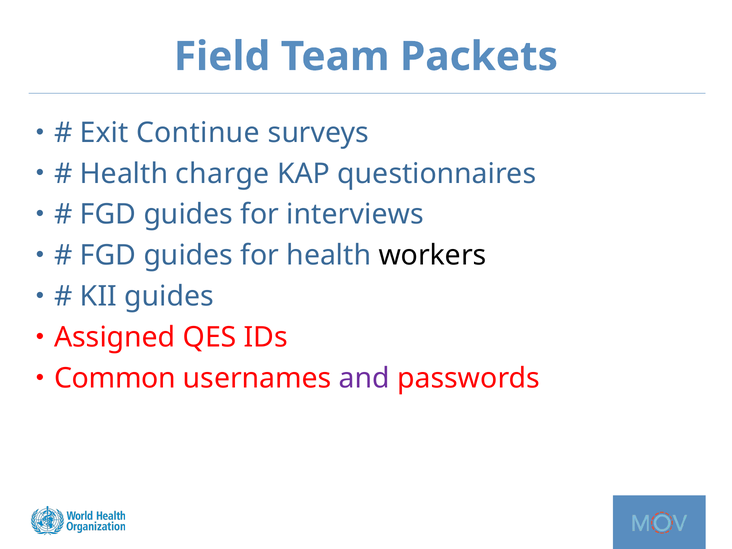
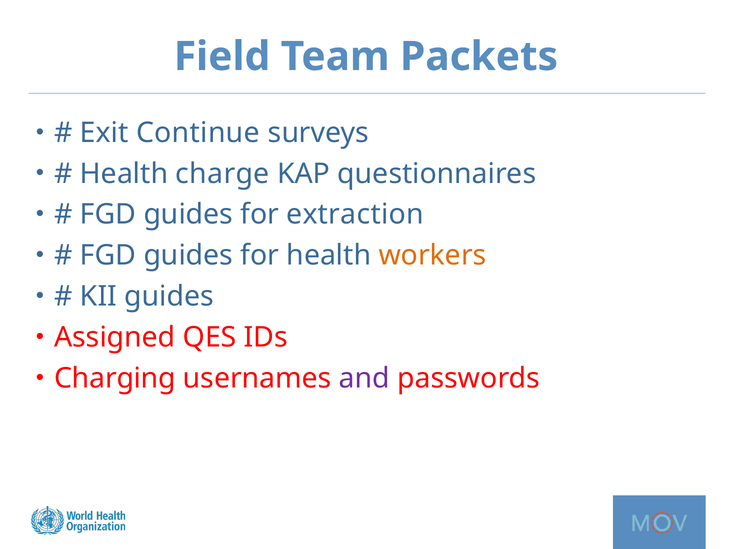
interviews: interviews -> extraction (355, 215)
workers colour: black -> orange (432, 255)
Common: Common -> Charging (115, 378)
